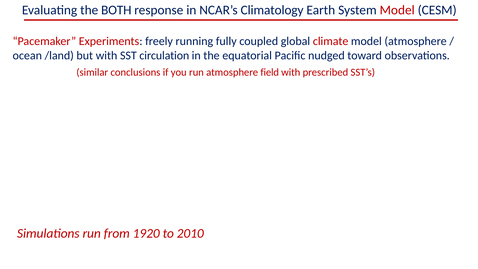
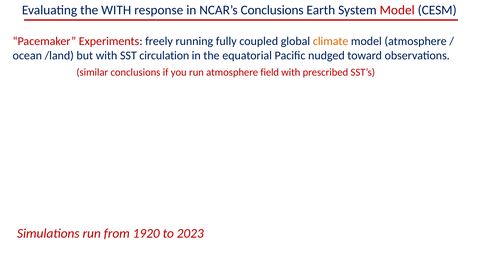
the BOTH: BOTH -> WITH (116, 10)
NCAR’s Climatology: Climatology -> Conclusions (272, 10)
climate colour: red -> orange (331, 41)
2010: 2010 -> 2023 (190, 233)
